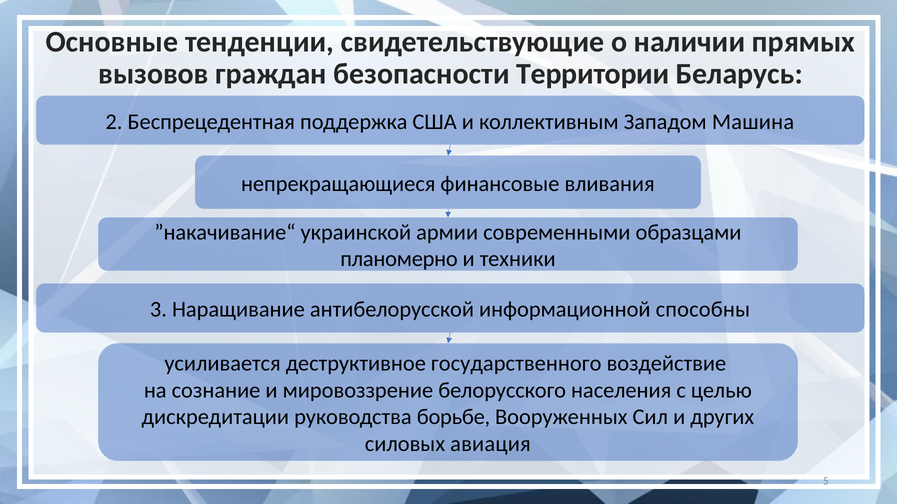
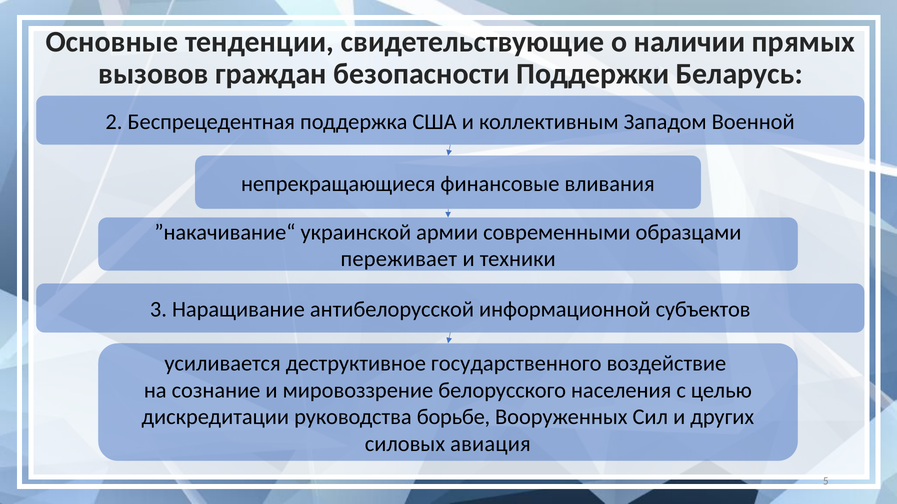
Территории: Территории -> Поддержки (593, 74)
Машина: Машина -> Военной (753, 122)
планомерно: планомерно -> переживает (399, 259)
способны: способны -> субъектов (703, 310)
